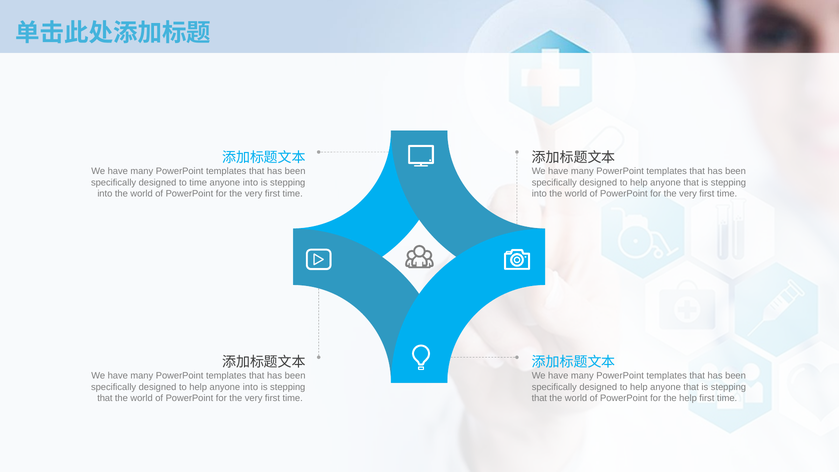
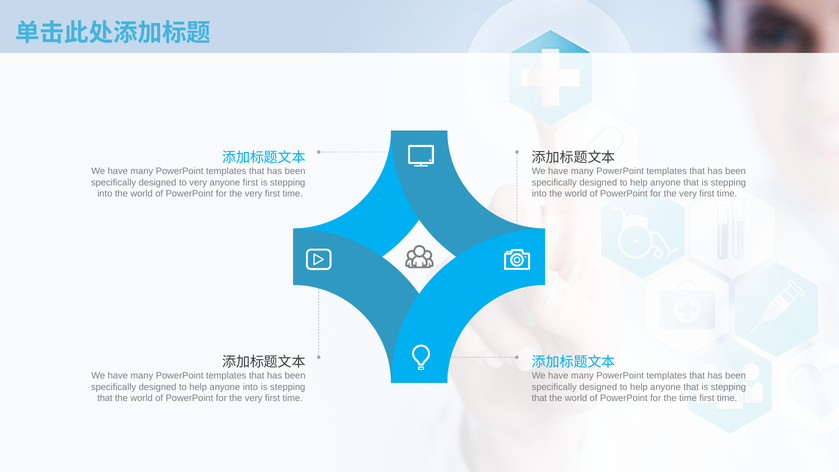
to time: time -> very (198, 183)
into: into -> first (250, 183)
the help: help -> time (688, 398)
